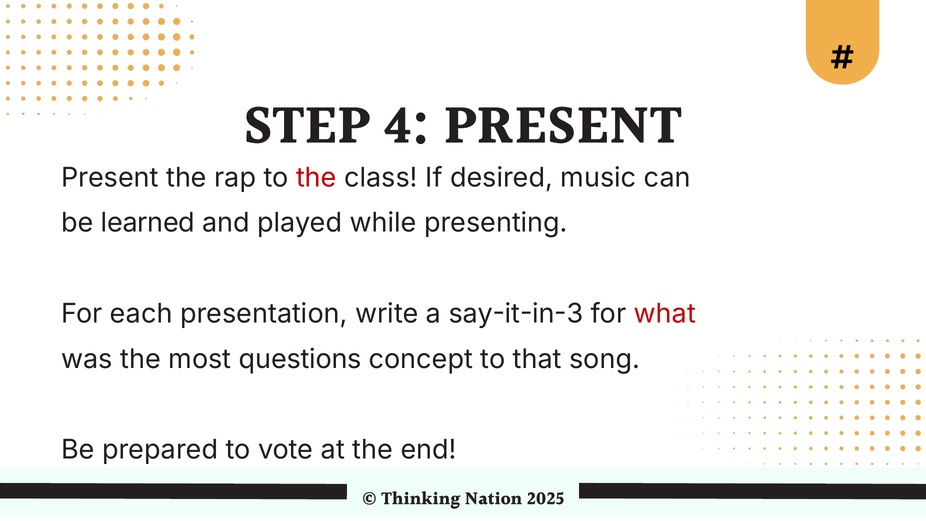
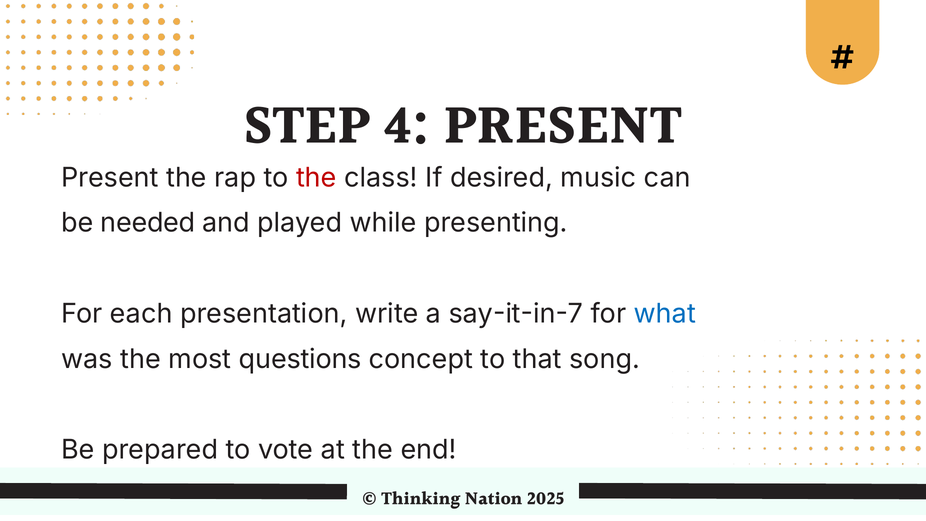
learned: learned -> needed (148, 223)
say-it-in-3: say-it-in-3 -> say-it-in-7 (516, 314)
what colour: red -> blue (665, 314)
